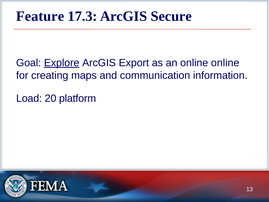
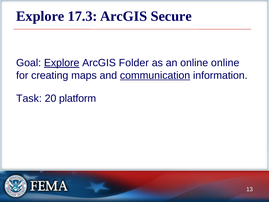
Feature: Feature -> Explore (40, 16)
Export: Export -> Folder (134, 63)
communication underline: none -> present (155, 75)
Load: Load -> Task (29, 98)
